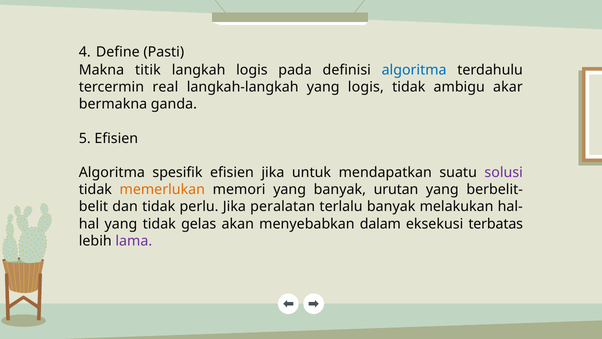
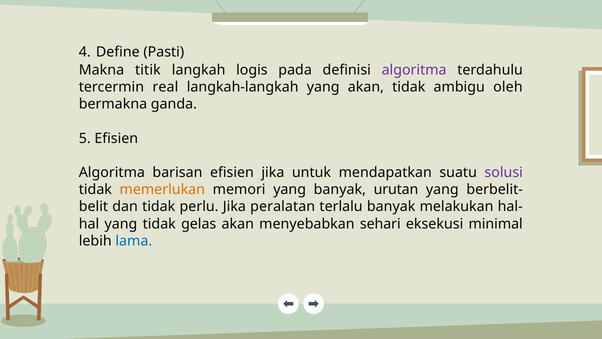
algoritma colour: blue -> purple (414, 70)
yang logis: logis -> akan (366, 87)
akar: akar -> oleh (508, 87)
spesifik: spesifik -> barisan (177, 172)
dalam: dalam -> sehari (380, 224)
terbatas: terbatas -> minimal (496, 224)
lama colour: purple -> blue (134, 241)
